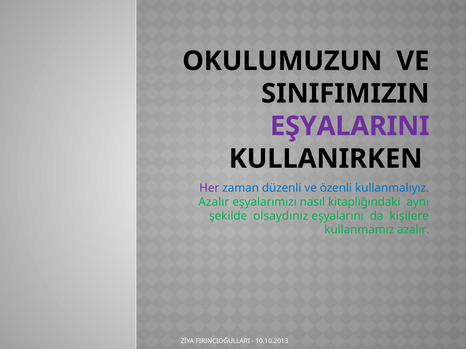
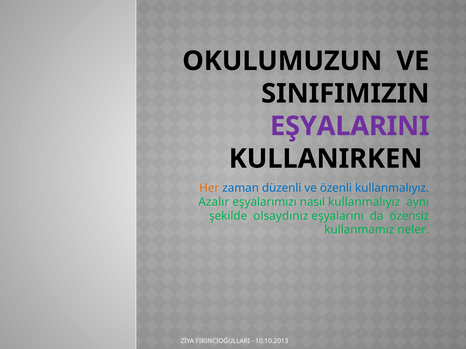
Her colour: purple -> orange (209, 188)
nasıl kitaplığındaki: kitaplığındaki -> kullanmalıyız (364, 202)
kişilere: kişilere -> özensiz (409, 216)
kullanmamız azalır: azalır -> neler (413, 230)
